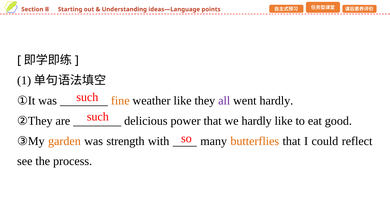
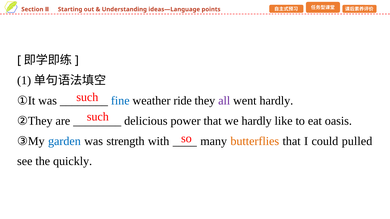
fine colour: orange -> blue (120, 101)
weather like: like -> ride (183, 101)
good: good -> oasis (338, 121)
garden colour: orange -> blue (64, 141)
reflect: reflect -> pulled (357, 141)
process: process -> quickly (73, 161)
